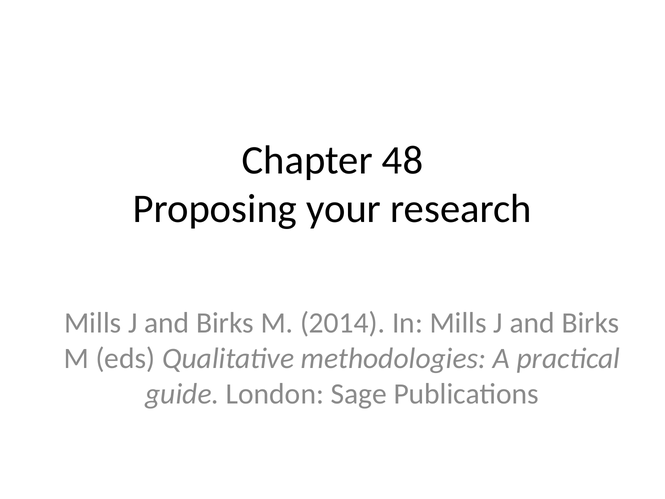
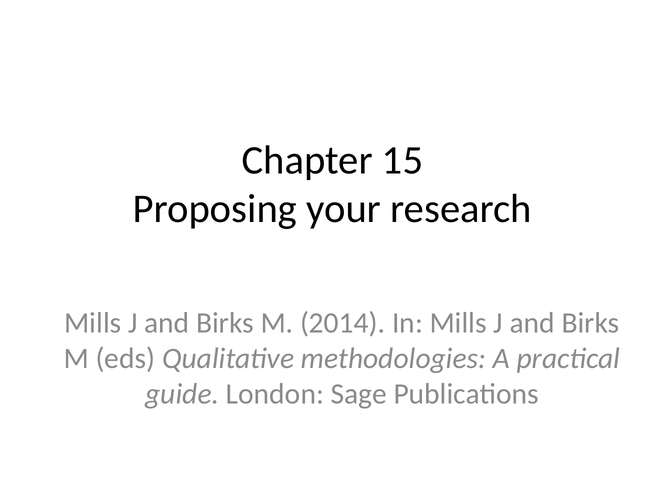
48: 48 -> 15 (403, 160)
